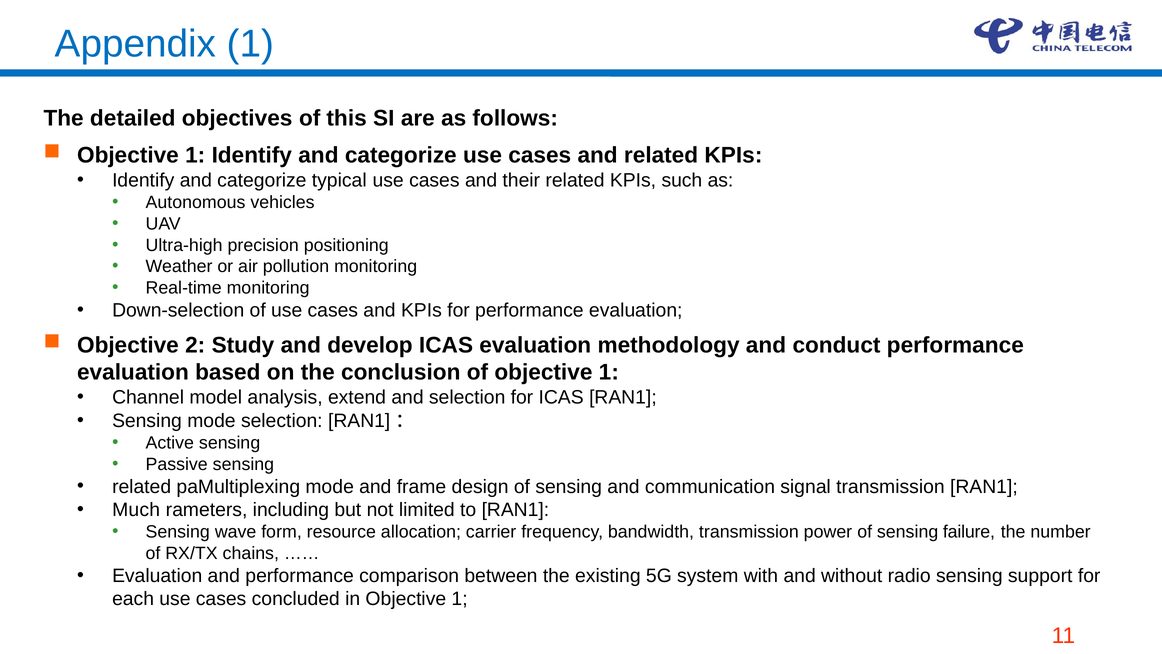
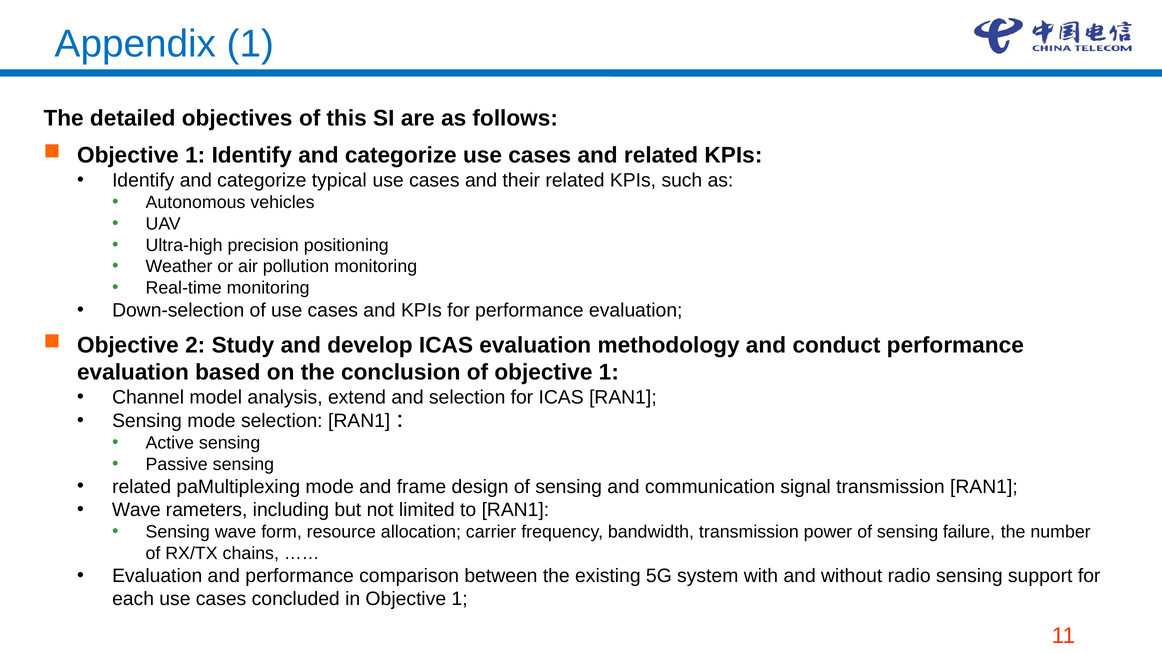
Much: Much -> Wave (136, 510)
